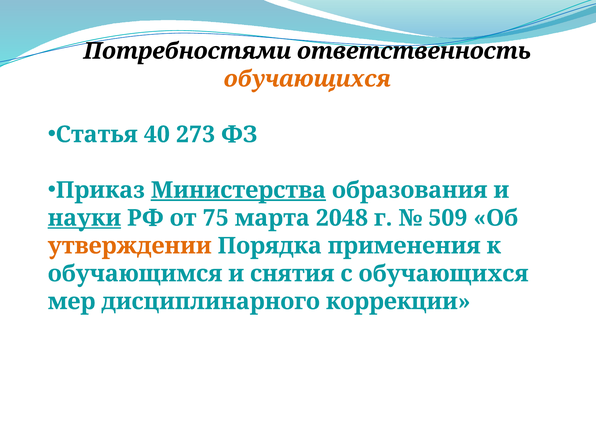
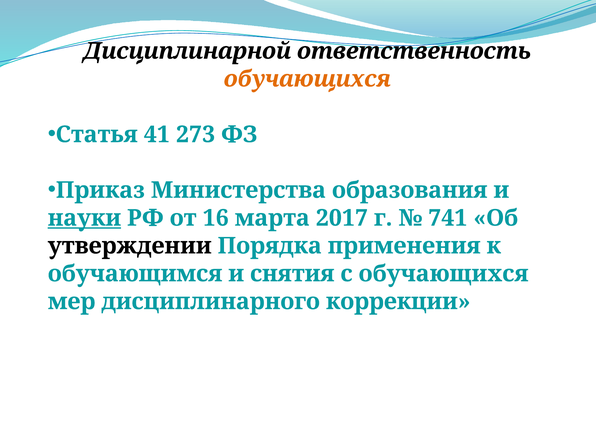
Потребностями: Потребностями -> Дисциплинарной (187, 51)
40: 40 -> 41 (157, 135)
Министерства underline: present -> none (238, 190)
75: 75 -> 16 (216, 218)
2048: 2048 -> 2017 (342, 218)
509: 509 -> 741 (448, 218)
утверждении colour: orange -> black (130, 246)
